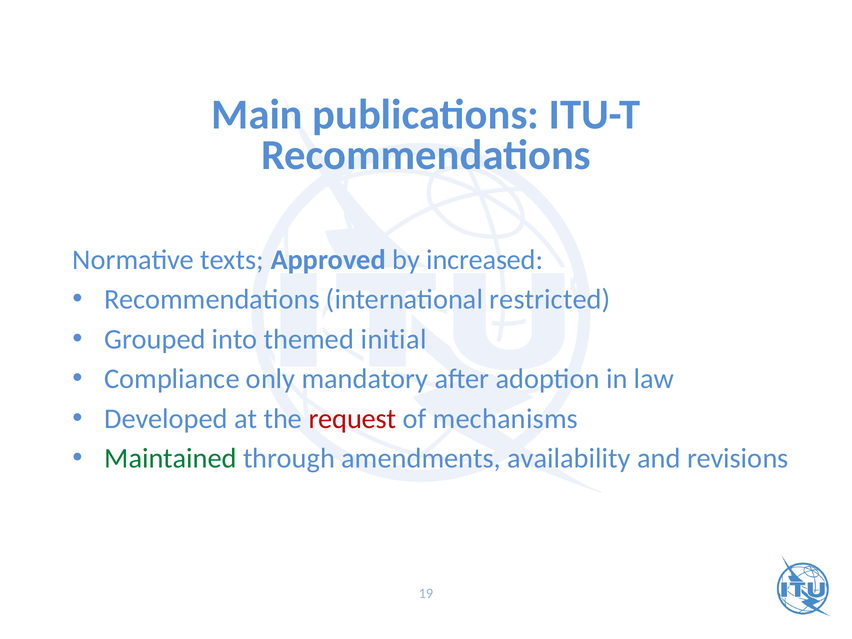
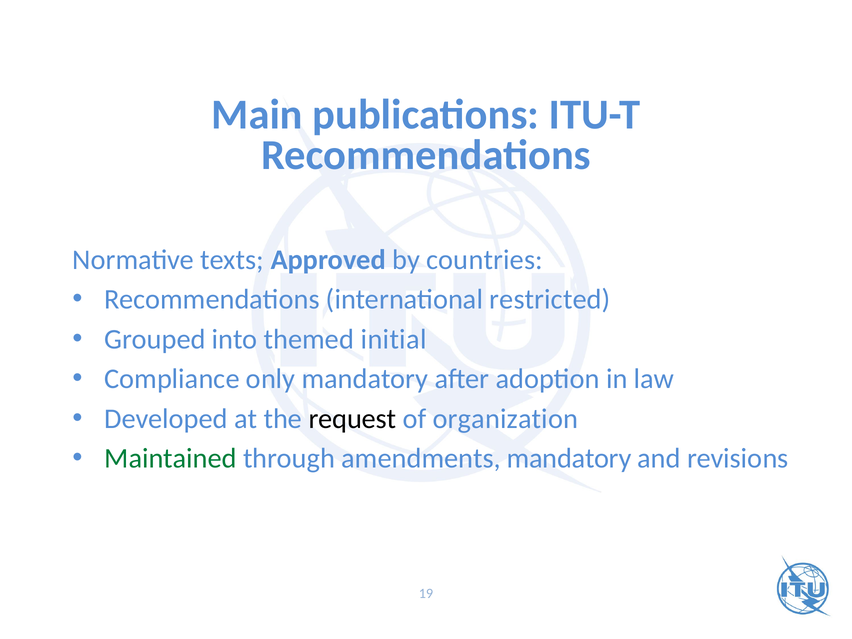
increased: increased -> countries (485, 260)
request colour: red -> black (352, 419)
mechanisms: mechanisms -> organization (505, 419)
amendments availability: availability -> mandatory (569, 459)
